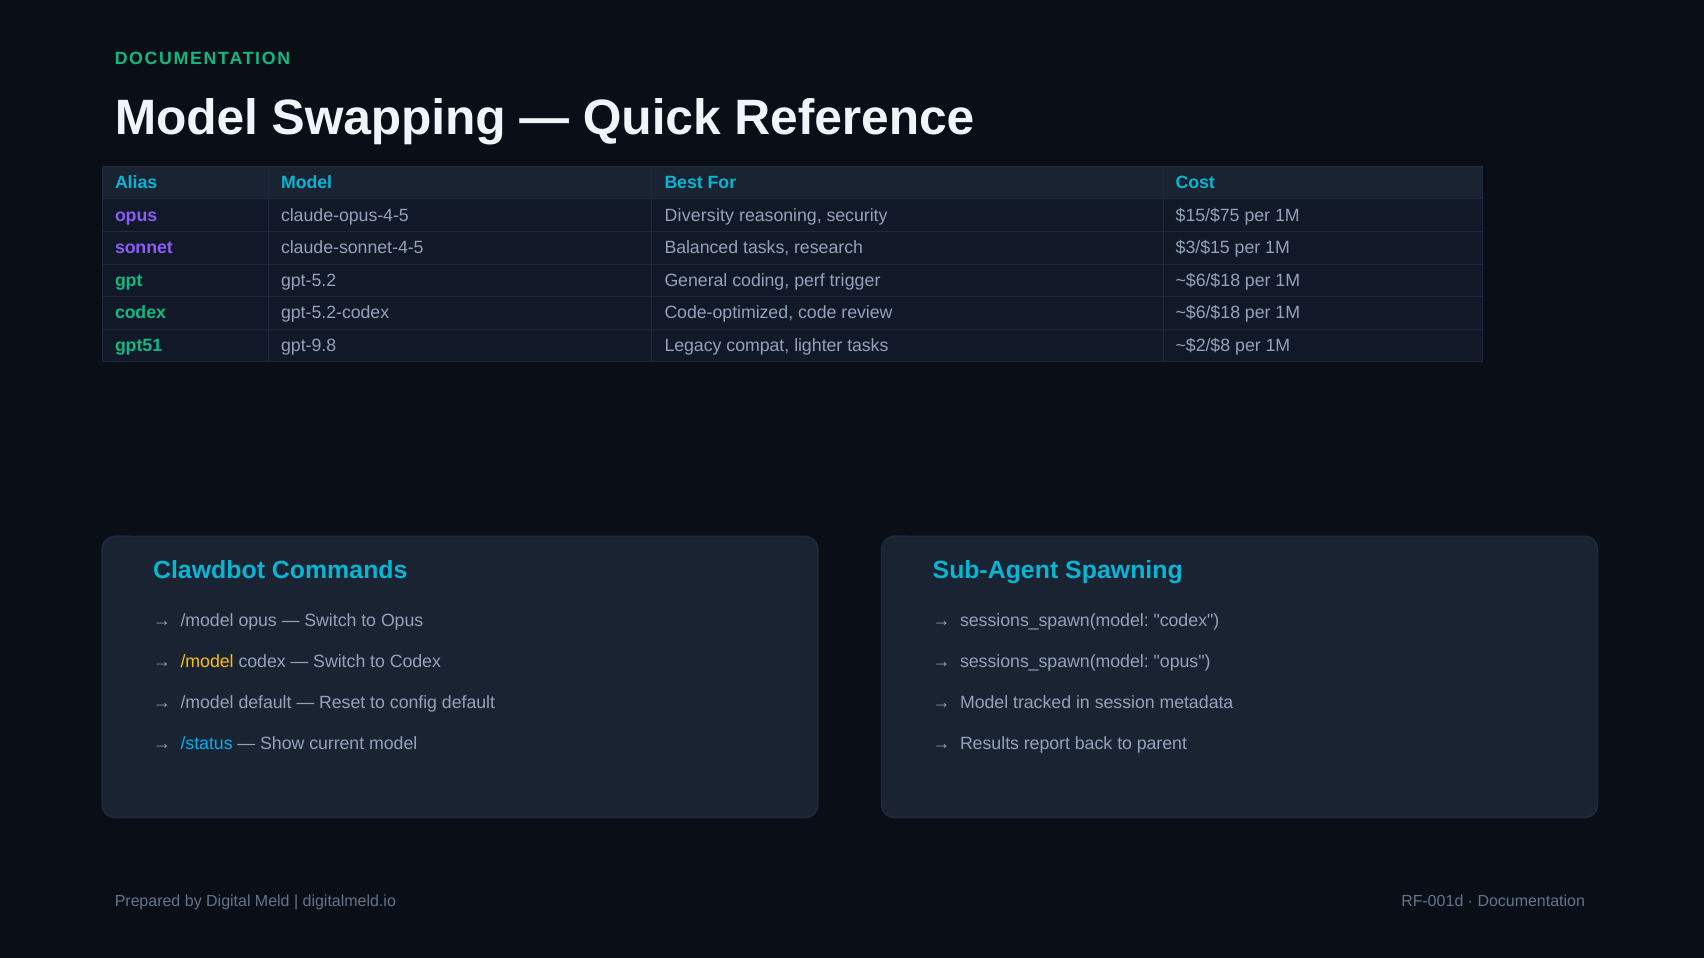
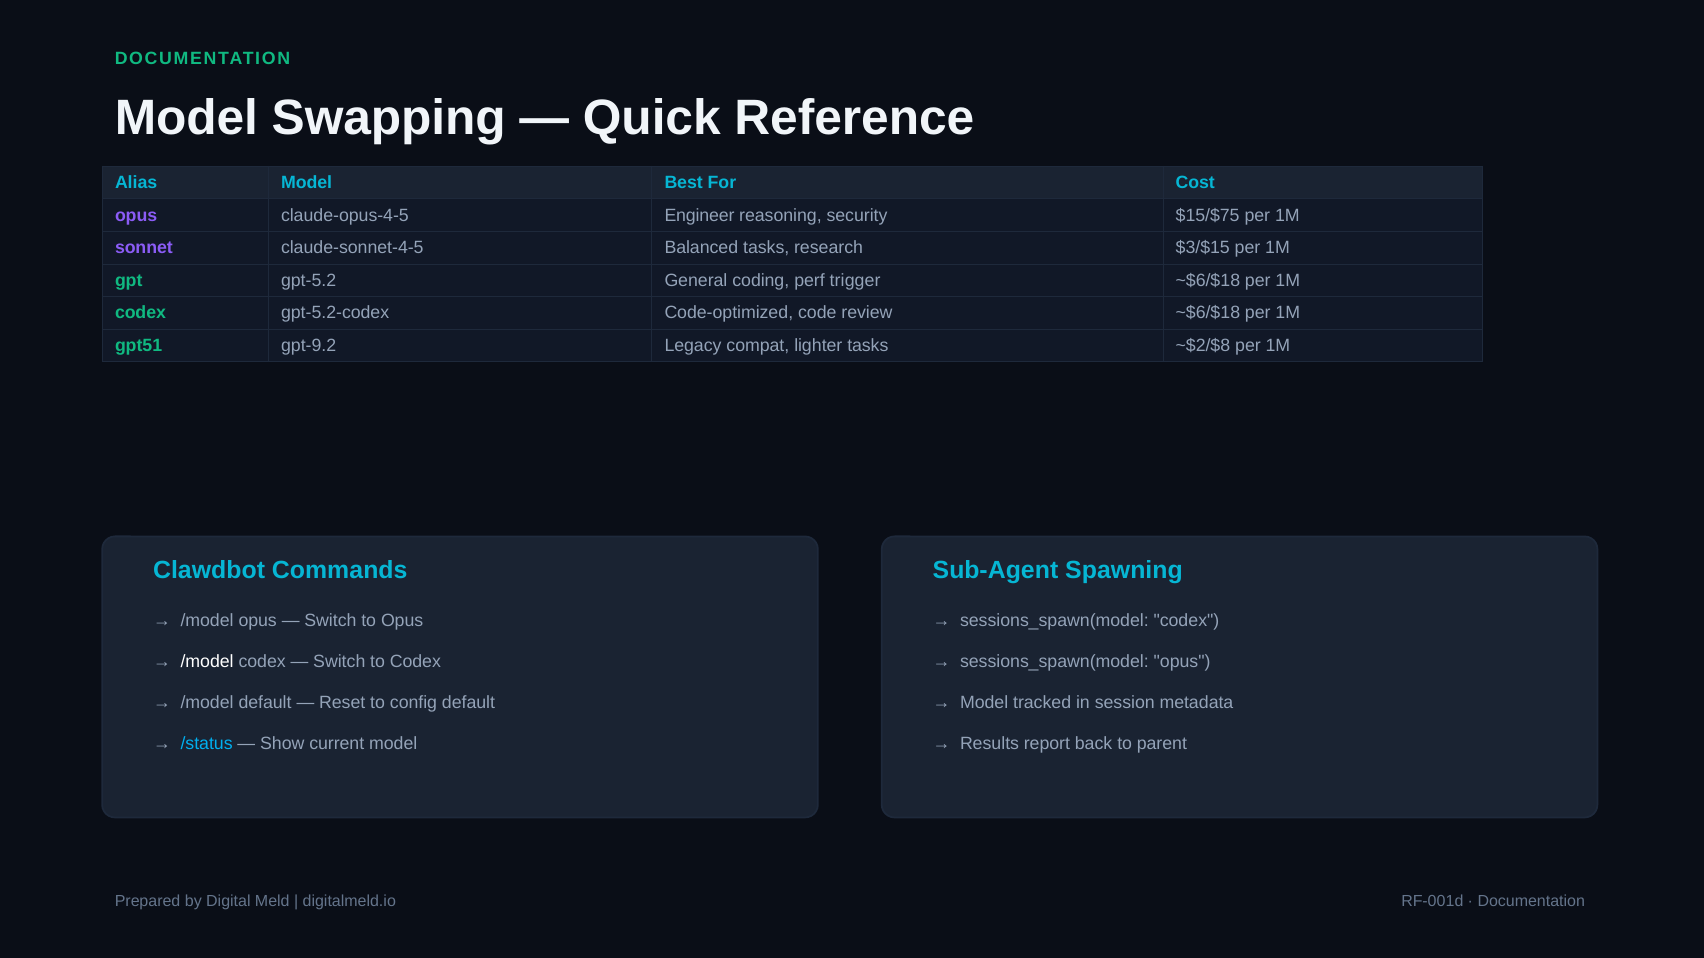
Diversity: Diversity -> Engineer (700, 215)
gpt-9.8: gpt-9.8 -> gpt-9.2 (309, 346)
/model colour: yellow -> white (207, 662)
